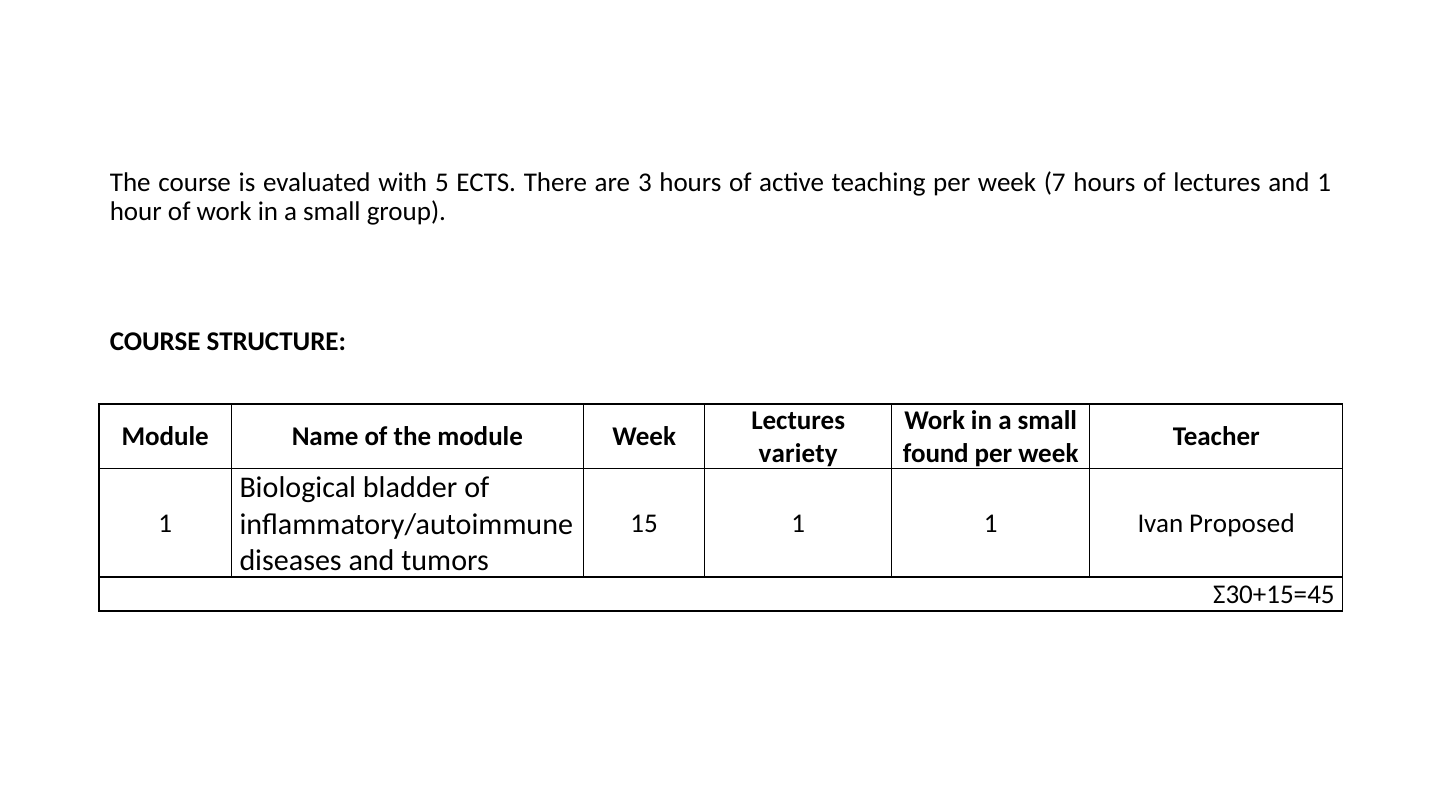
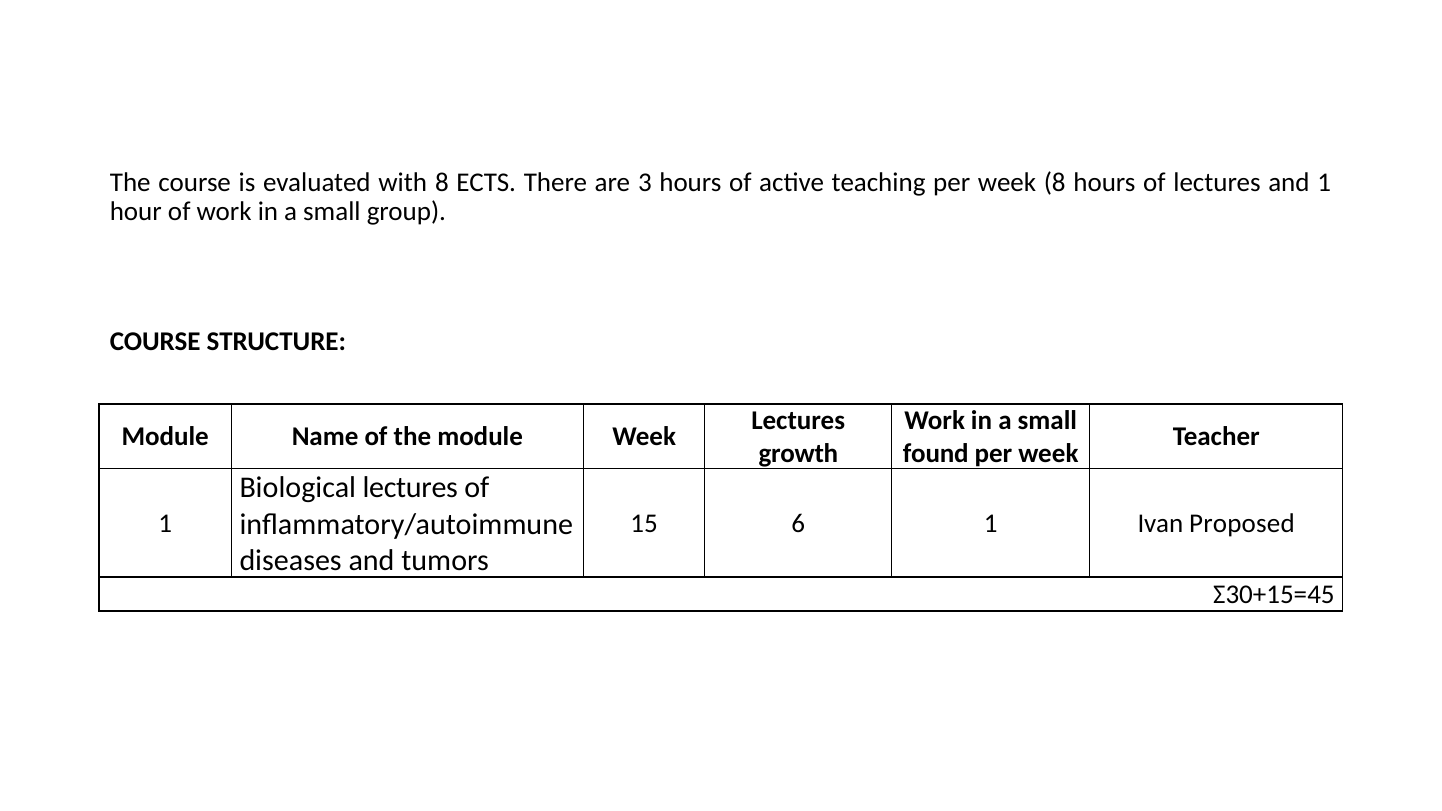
with 5: 5 -> 8 (442, 183)
week 7: 7 -> 8 (1055, 183)
variety: variety -> growth (798, 454)
Biological bladder: bladder -> lectures (410, 488)
15 1: 1 -> 6 (798, 523)
